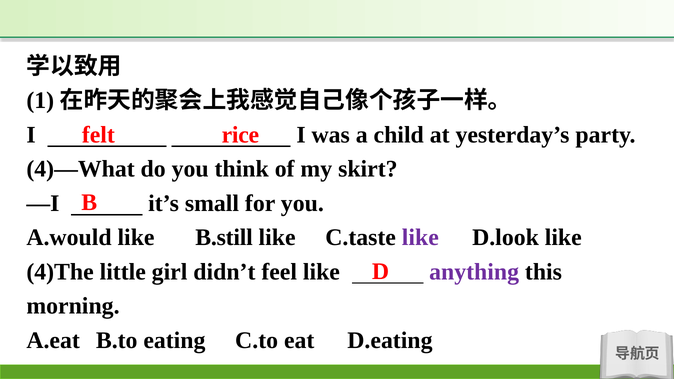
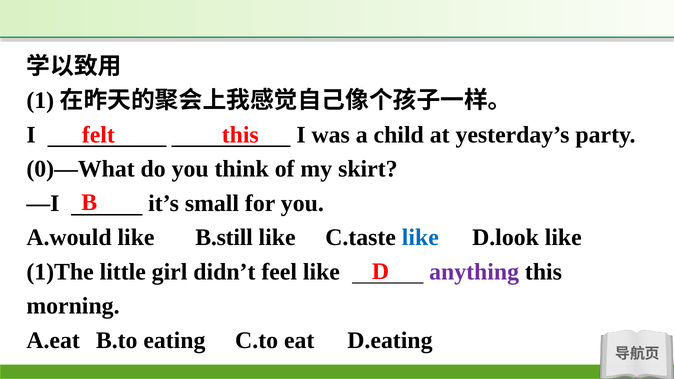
felt rice: rice -> this (240, 135)
4)—What: 4)—What -> 0)—What (81, 169)
like colour: purple -> blue (420, 238)
4)The: 4)The -> 1)The (60, 272)
